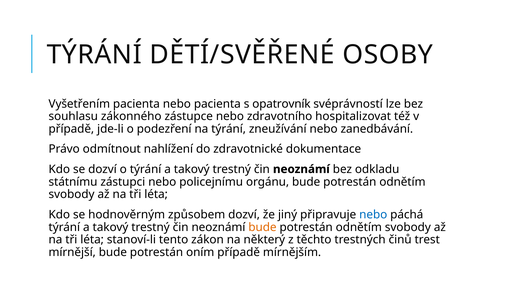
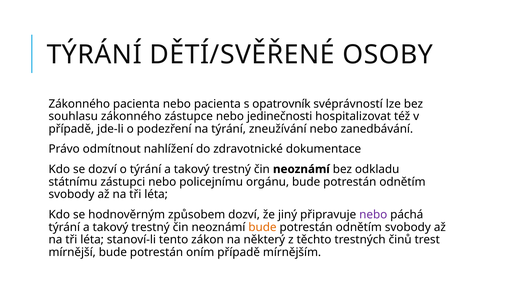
Vyšetřením: Vyšetřením -> Zákonného (79, 104)
zdravotního: zdravotního -> jedinečnosti (280, 116)
nebo colour: blue -> purple (373, 214)
